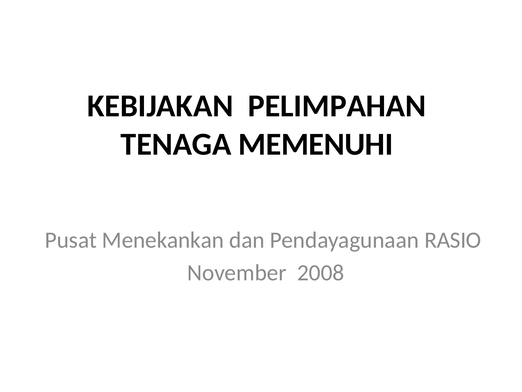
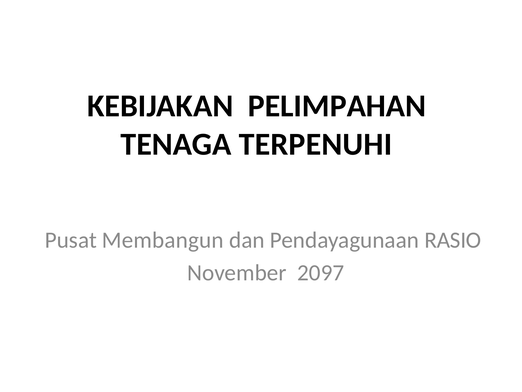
MEMENUHI: MEMENUHI -> TERPENUHI (316, 144)
Menekankan: Menekankan -> Membangun (163, 240)
2008: 2008 -> 2097 (321, 273)
